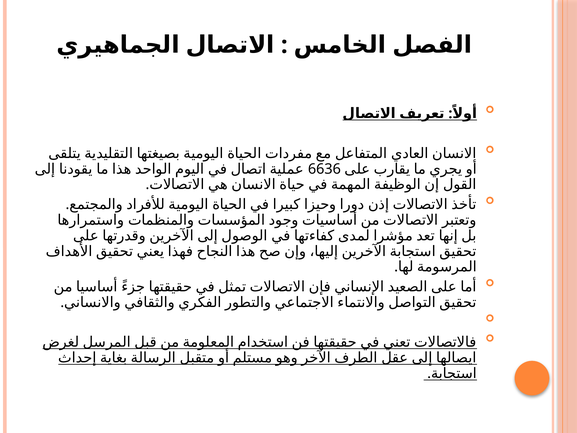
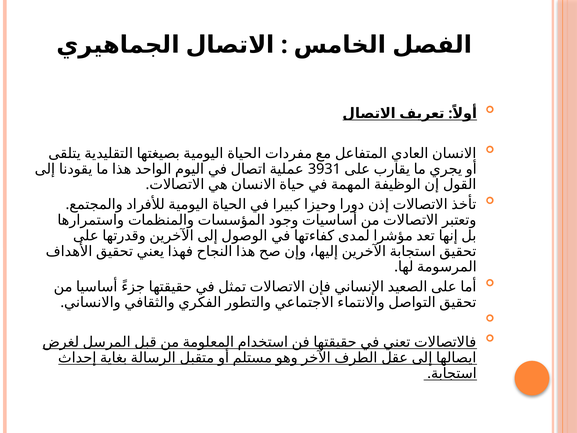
6636: 6636 -> 3931 (324, 169)
